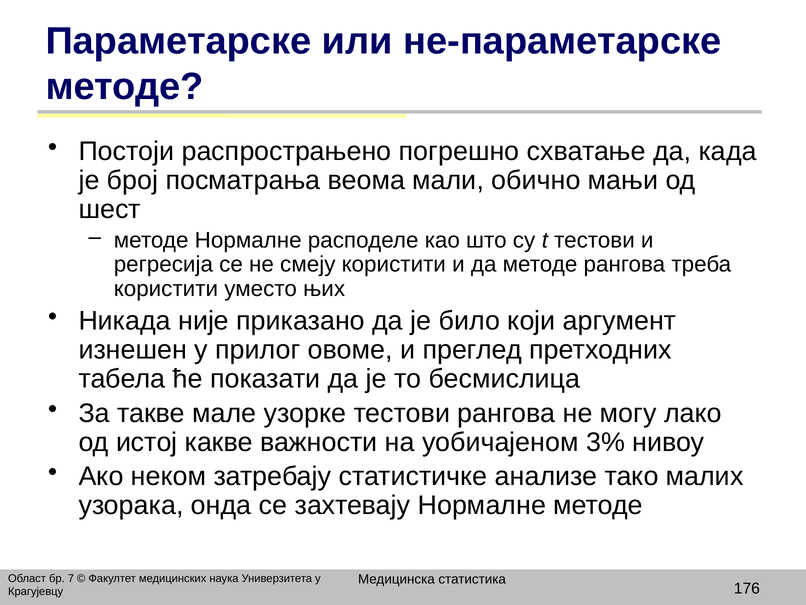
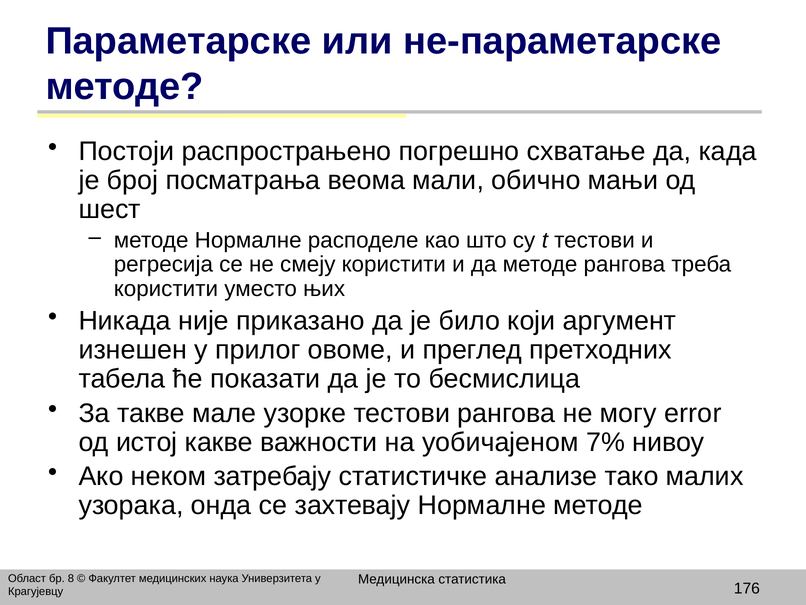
лако: лако -> error (693, 413)
3%: 3% -> 7% (605, 442)
7: 7 -> 8 (71, 578)
